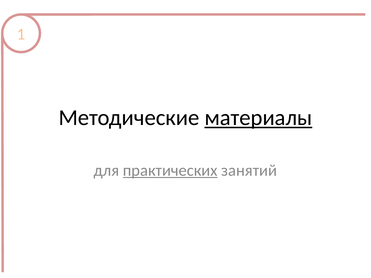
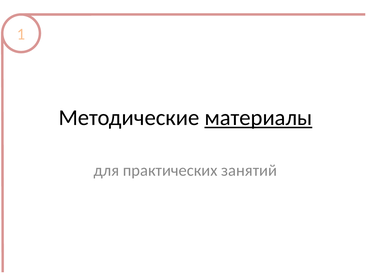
практических underline: present -> none (170, 171)
